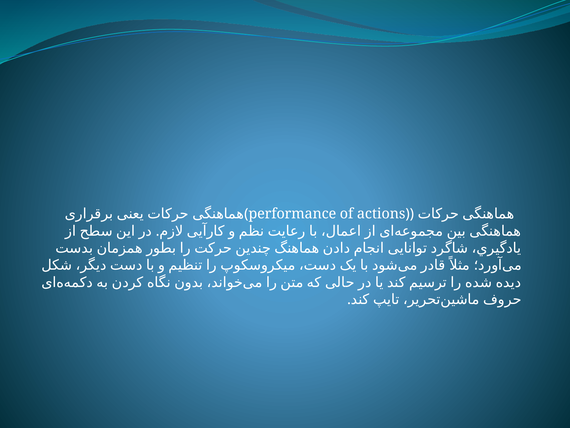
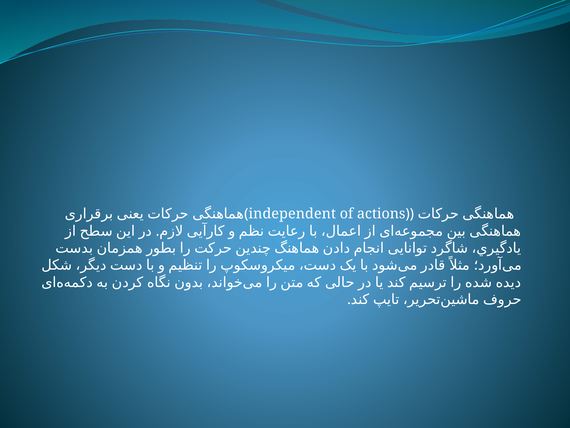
performance: performance -> independent (292, 214)
